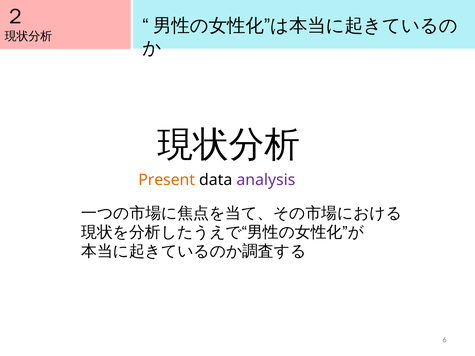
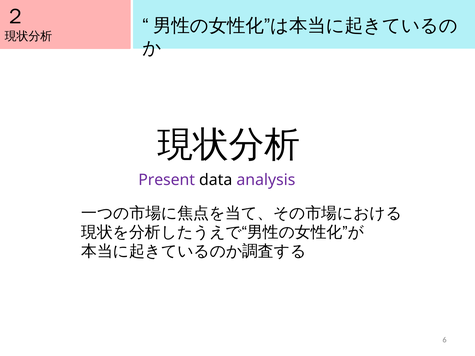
Present colour: orange -> purple (167, 180)
